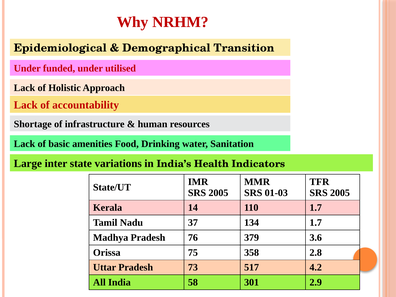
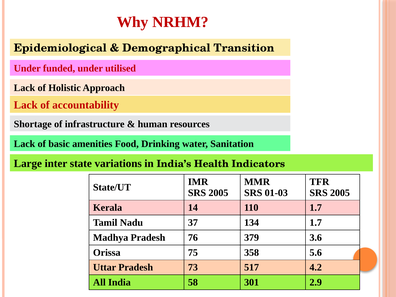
2.8: 2.8 -> 5.6 (316, 252)
